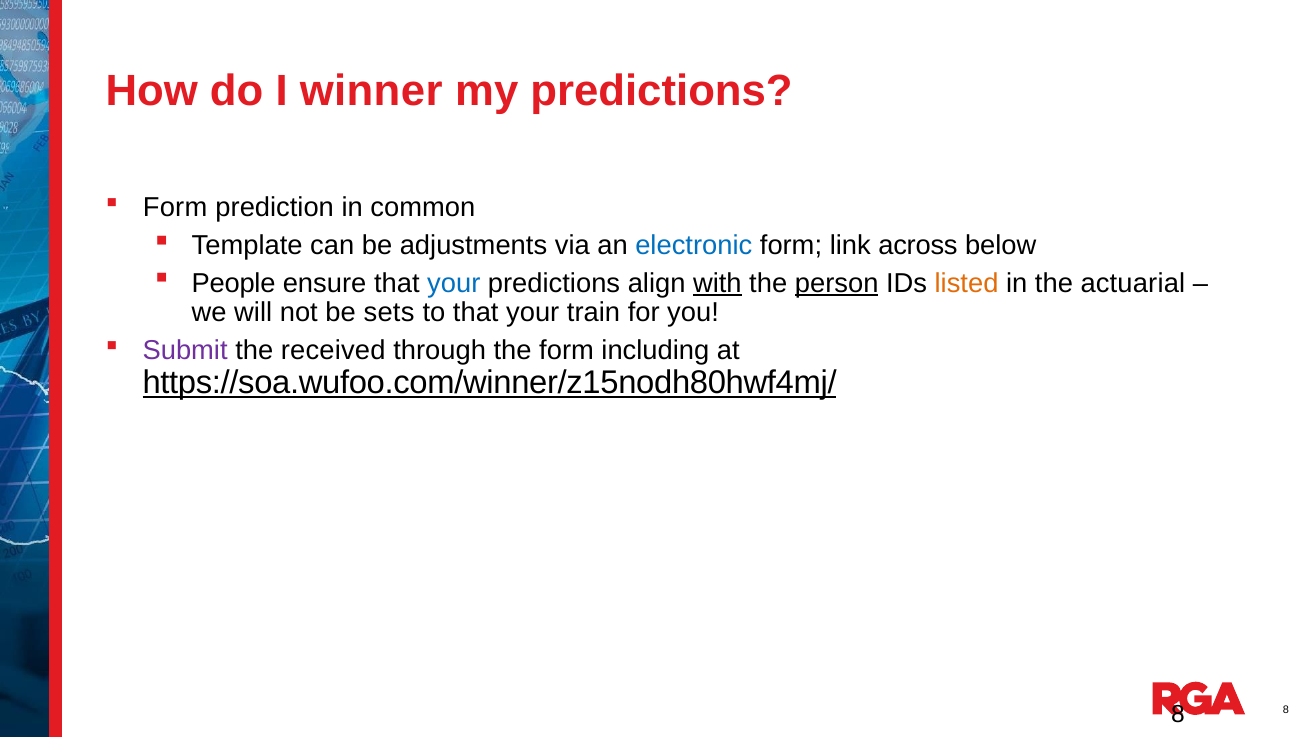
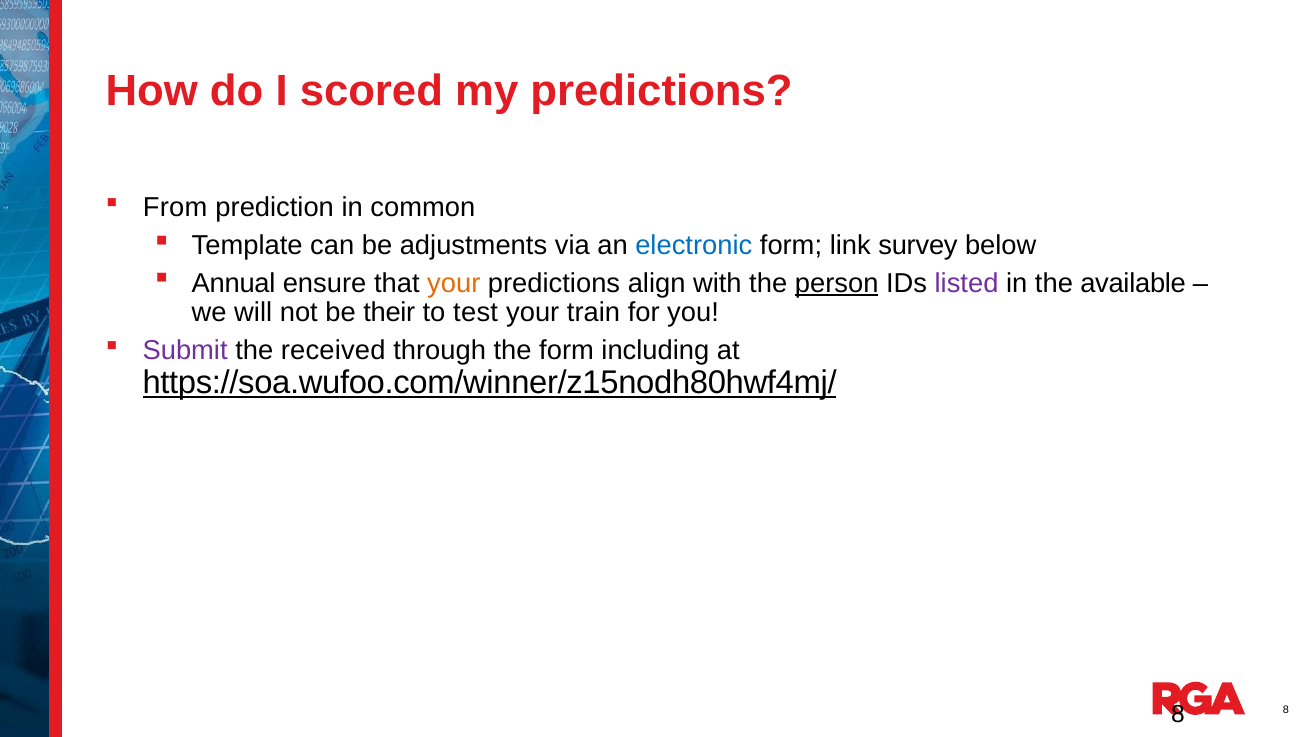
winner: winner -> scored (371, 91)
Form: Form -> From (175, 208)
across: across -> survey (918, 246)
People: People -> Annual (234, 283)
your colour: blue -> orange (454, 283)
with underline: present -> none (717, 283)
listed colour: orange -> purple (967, 283)
actuarial: actuarial -> available (1133, 283)
sets: sets -> their (389, 313)
to that: that -> test (476, 313)
